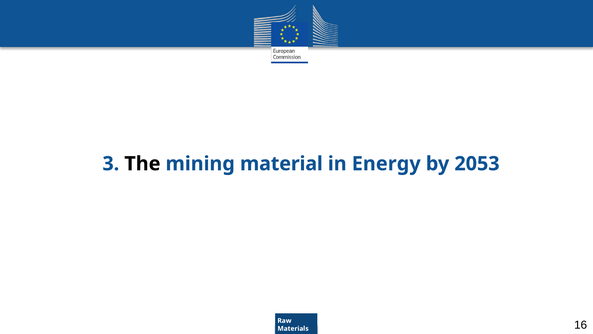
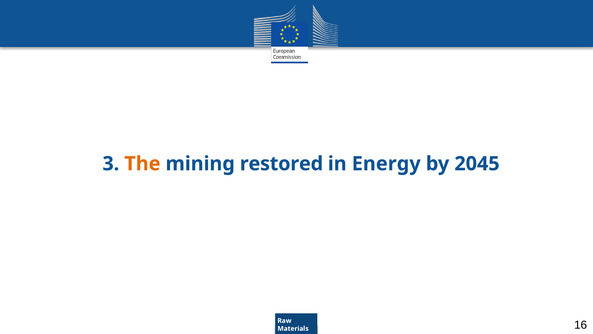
The colour: black -> orange (142, 164)
material: material -> restored (281, 164)
2053: 2053 -> 2045 (477, 164)
